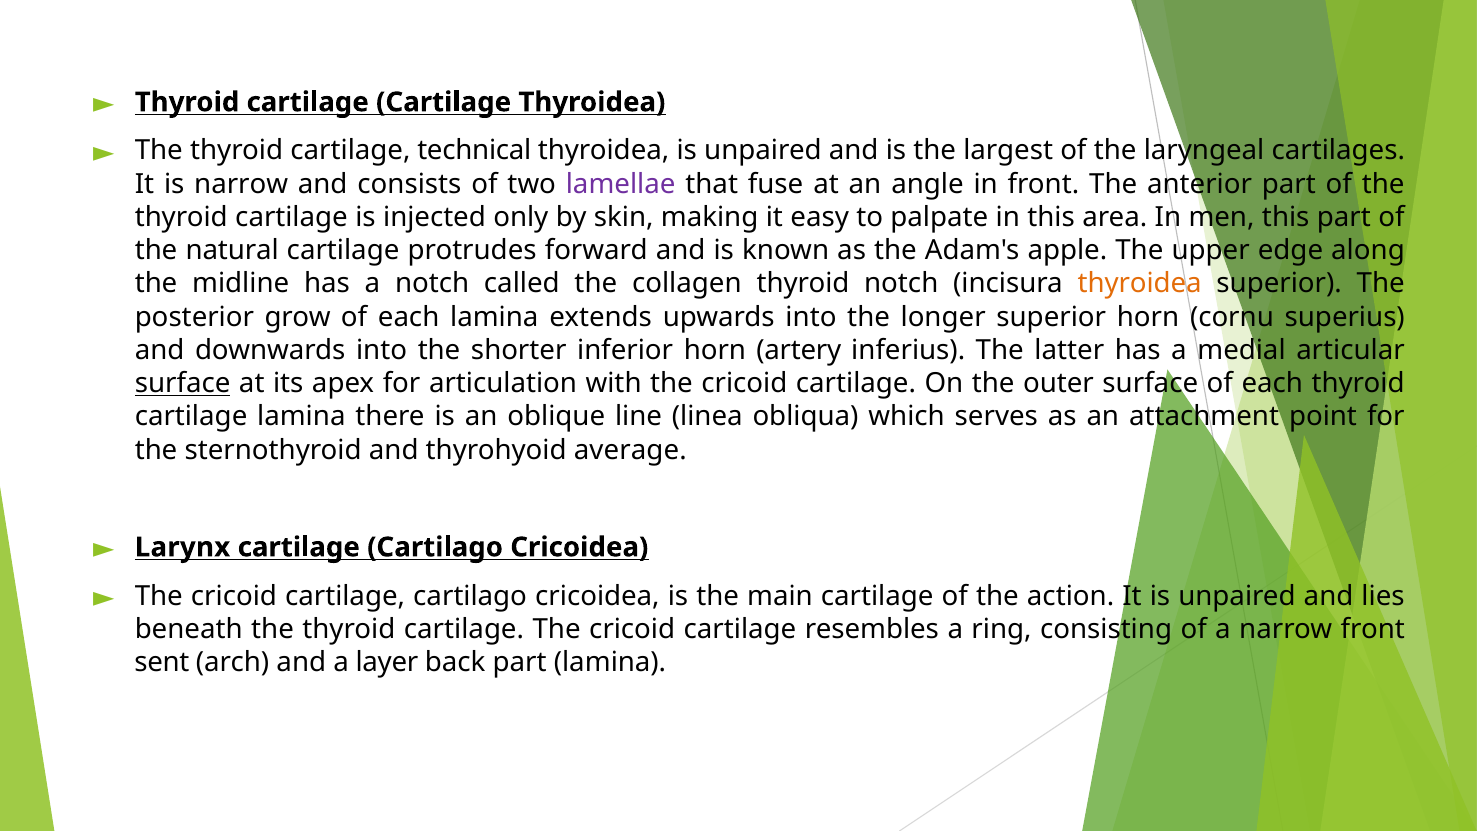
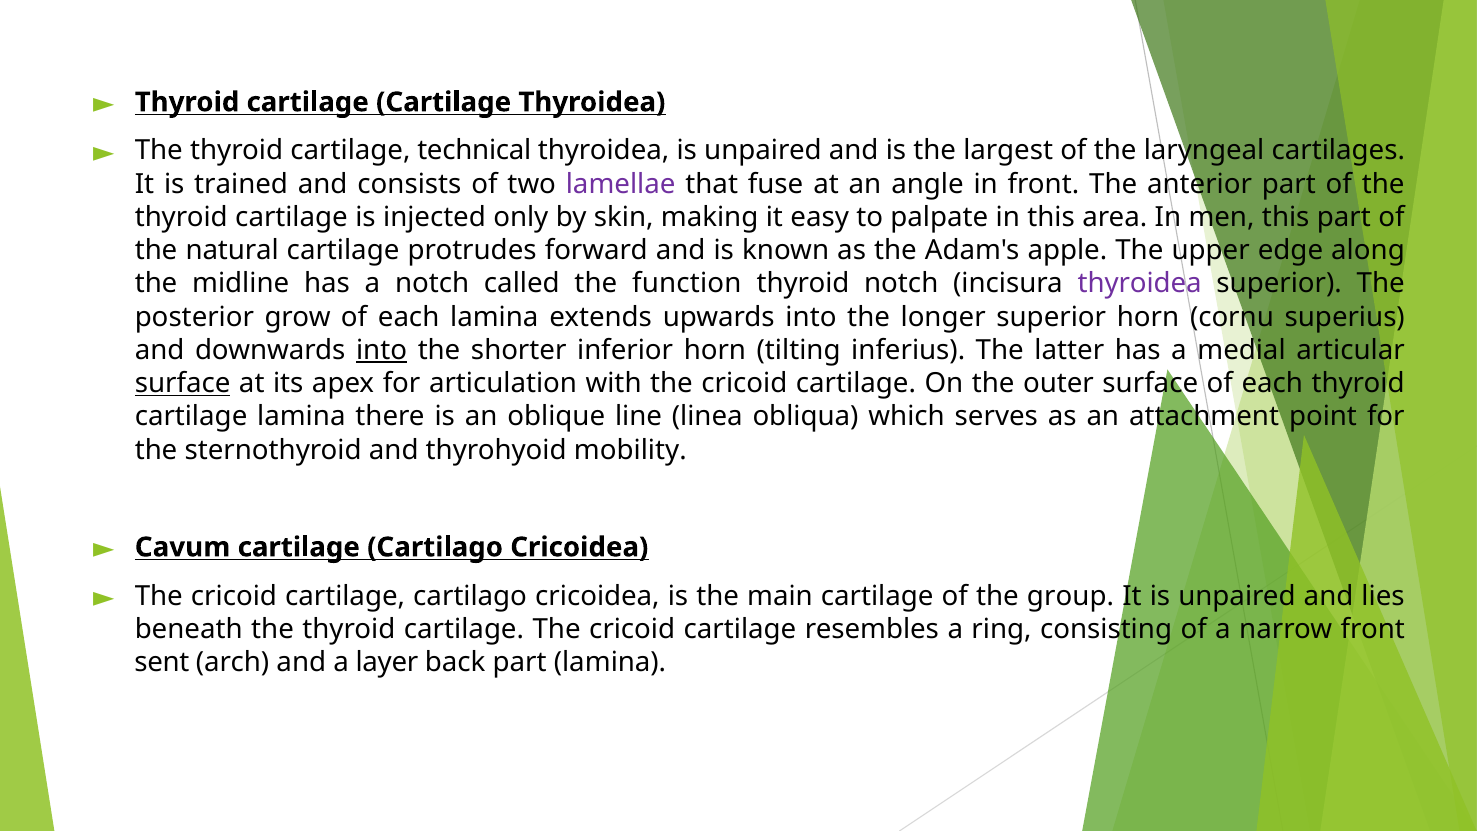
is narrow: narrow -> trained (241, 184)
collagen: collagen -> function (687, 284)
thyroidea colour: orange -> purple (1140, 284)
into underline: none -> present (382, 350)
artery: artery -> tilting (799, 350)
average: average -> mobility (630, 450)
Larynx: Larynx -> Cavum (183, 547)
action: action -> group (1071, 596)
